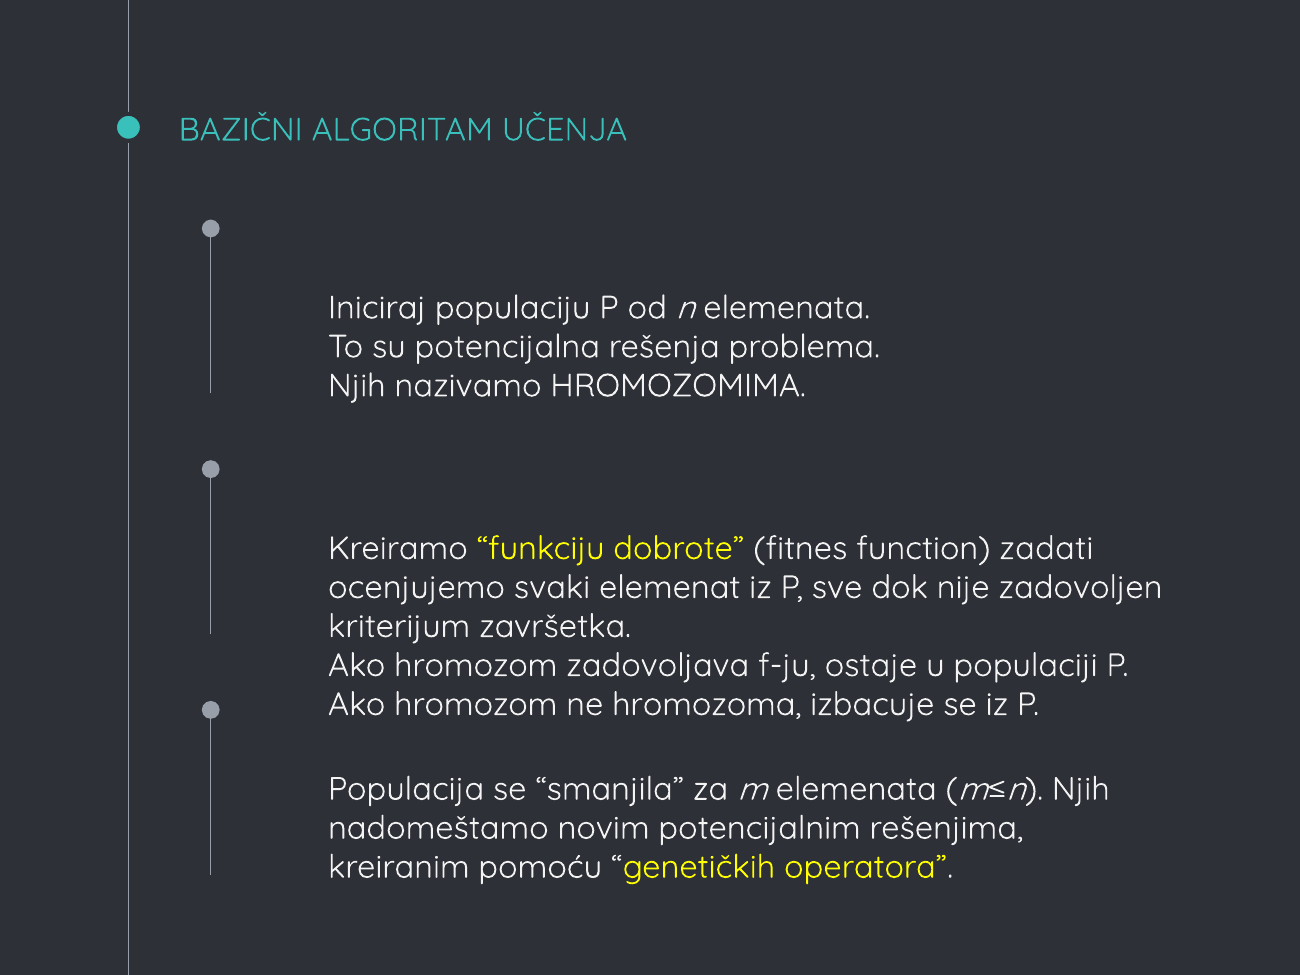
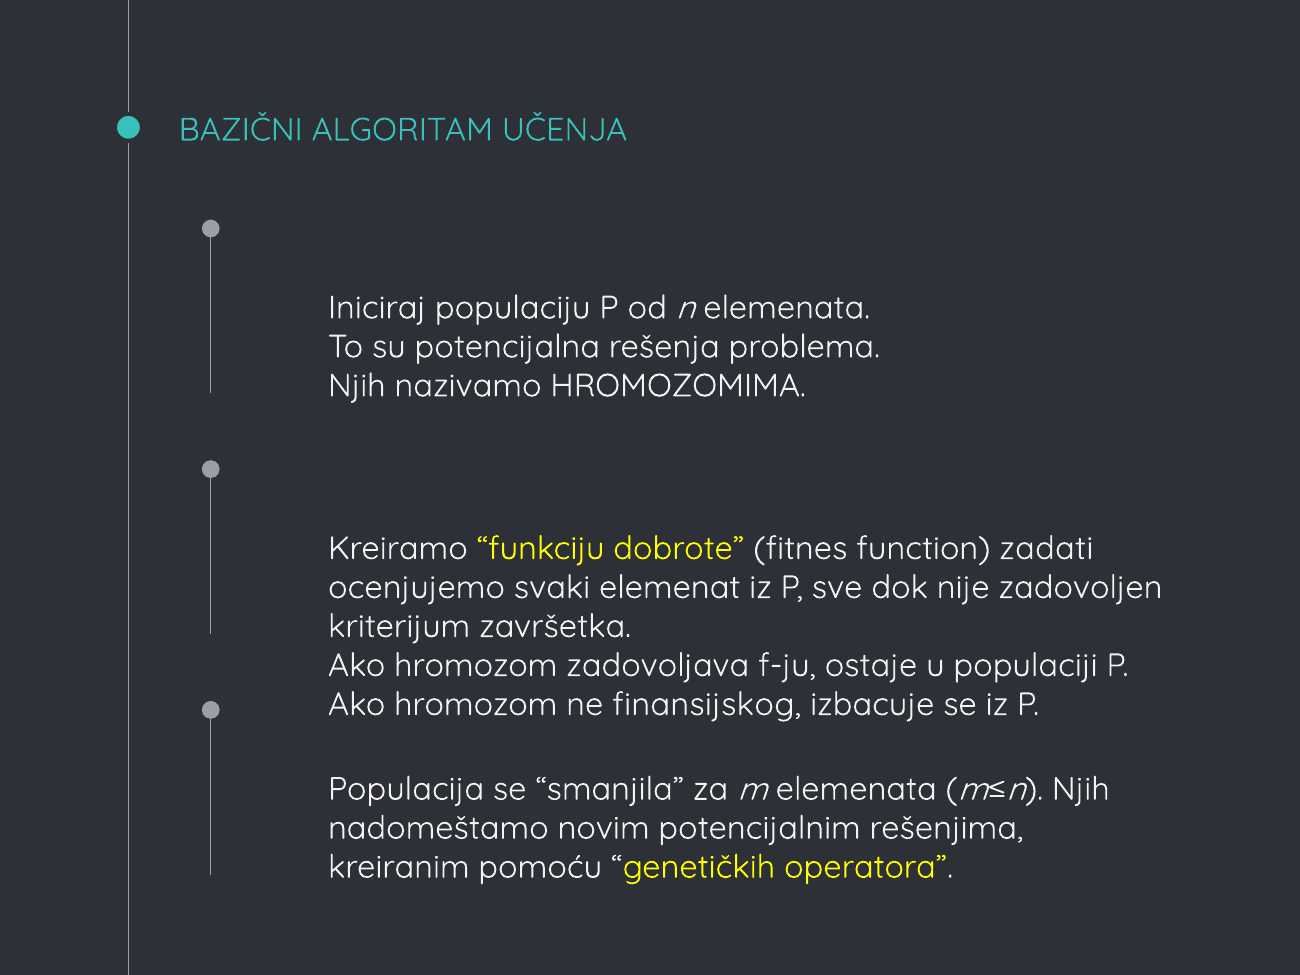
hromozoma: hromozoma -> finansijskog (707, 704)
